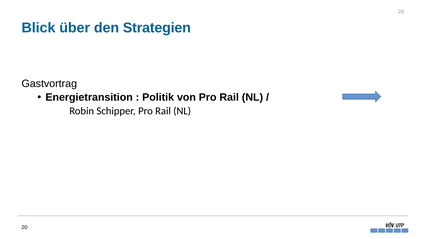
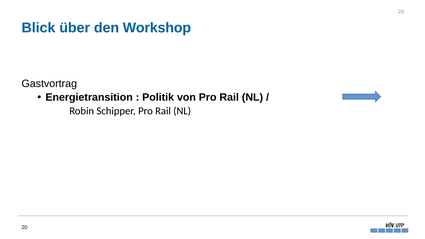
Strategien: Strategien -> Workshop (157, 28)
